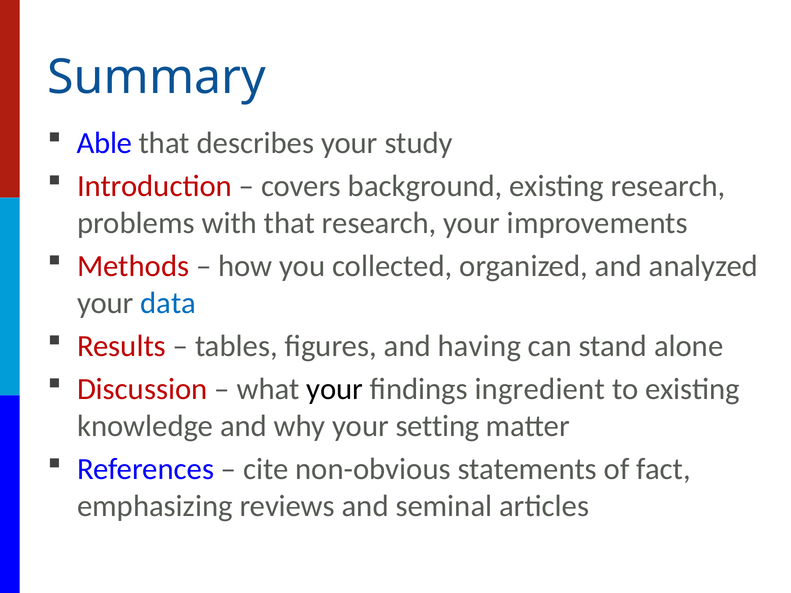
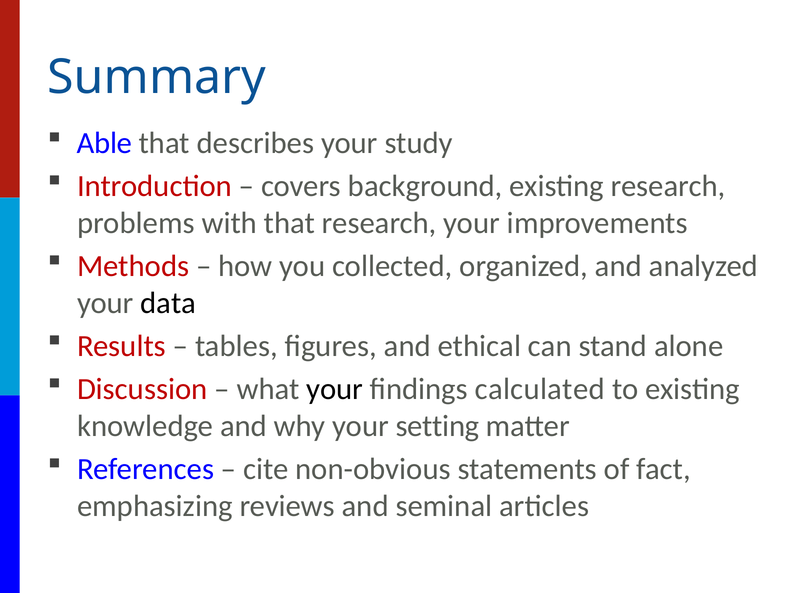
data colour: blue -> black (168, 303)
having: having -> ethical (479, 346)
ingredient: ingredient -> calculated (540, 389)
